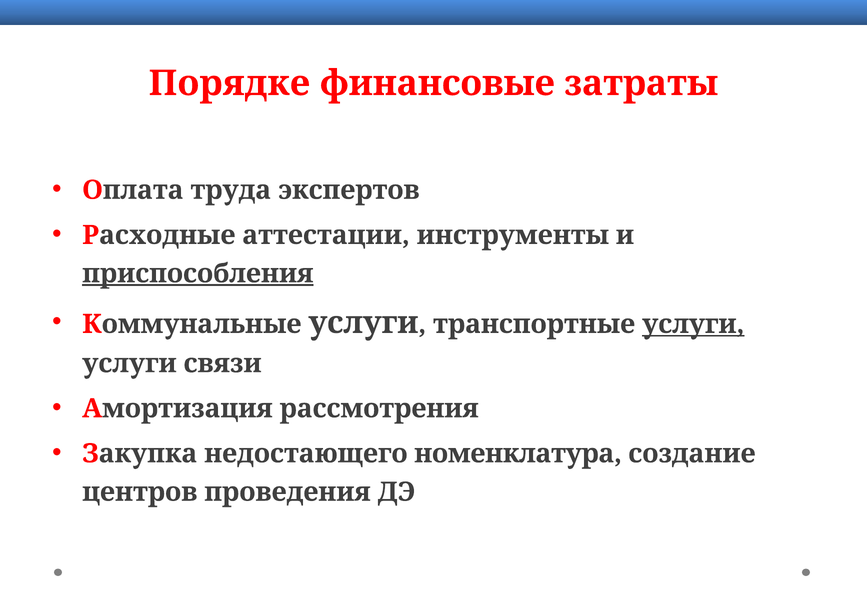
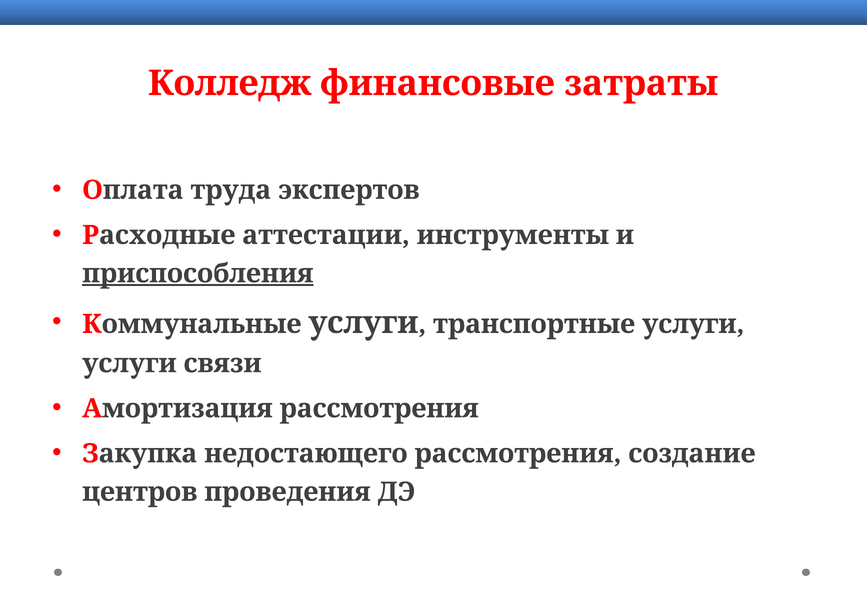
Порядке: Порядке -> Колледж (230, 83)
услуги underline: present -> none (693, 324)
недостающего номенклатура: номенклатура -> рассмотрения (518, 454)
